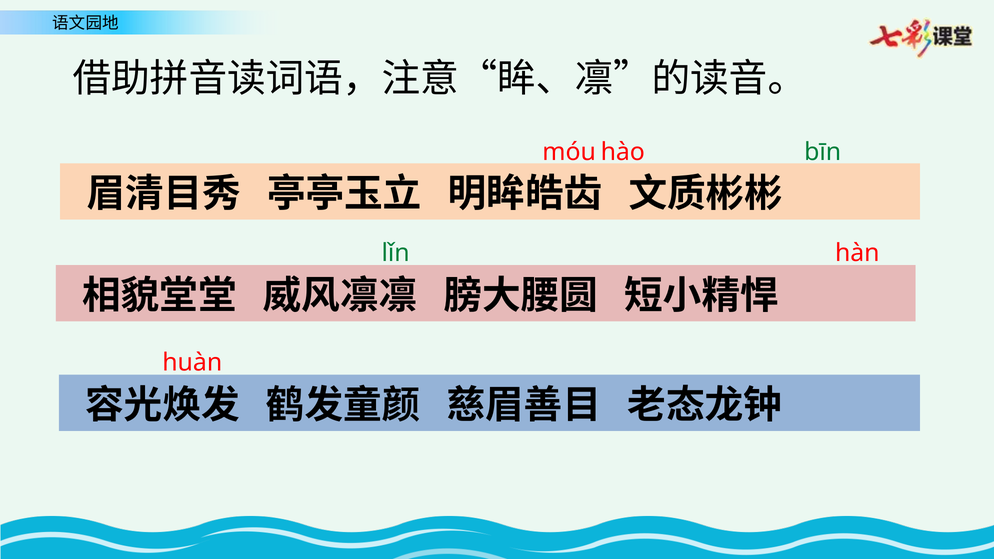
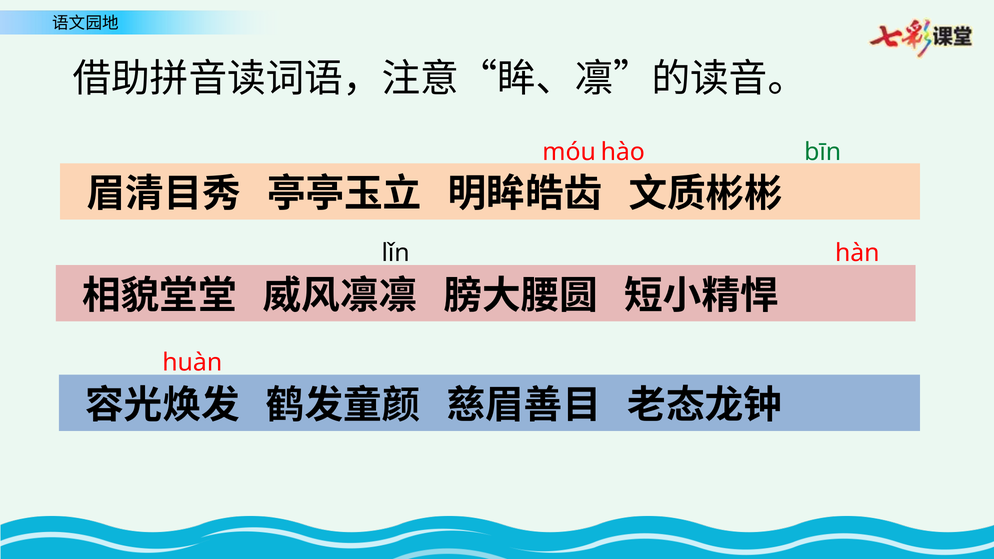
lǐn colour: green -> black (396, 253)
